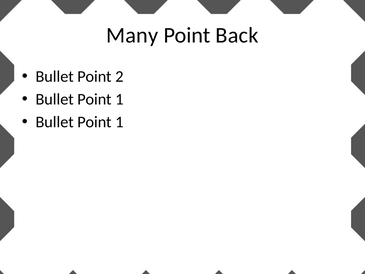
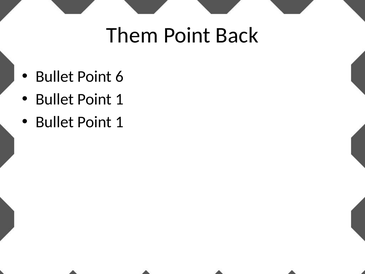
Many: Many -> Them (132, 35)
2: 2 -> 6 (119, 77)
